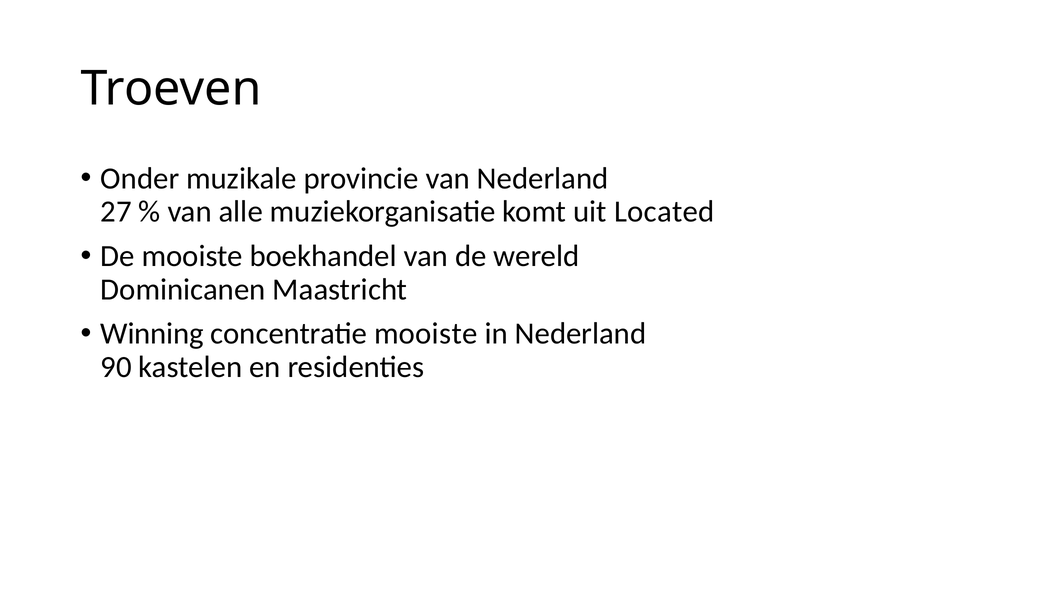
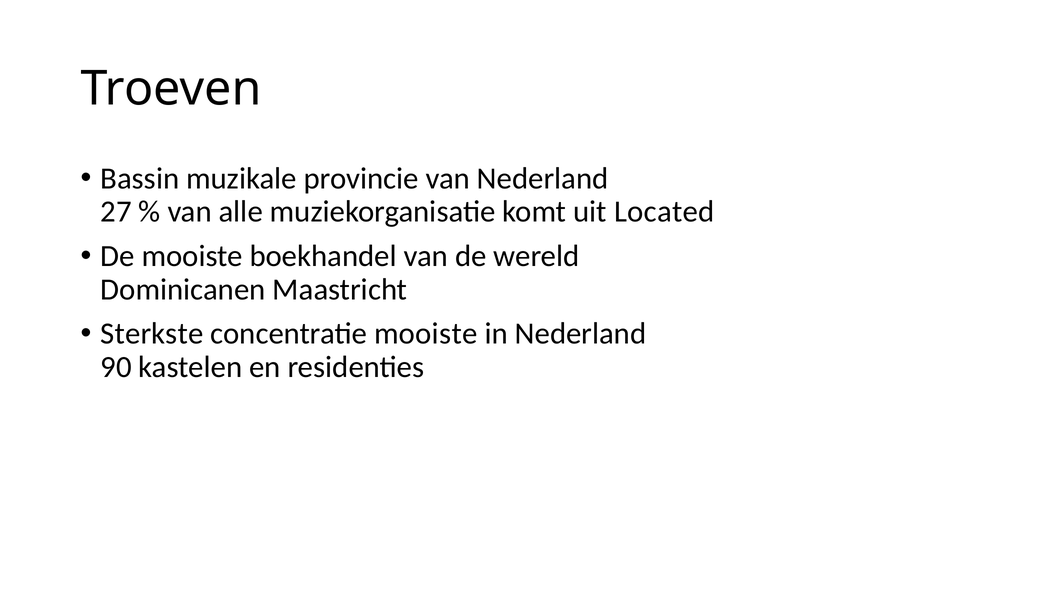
Onder: Onder -> Bassin (140, 179)
Winning: Winning -> Sterkste (152, 334)
